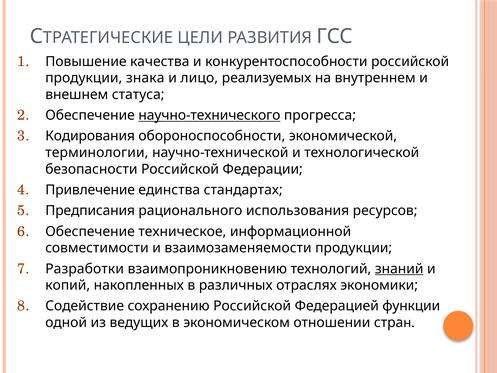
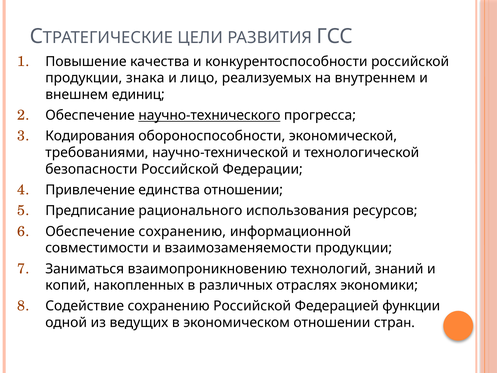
статуса: статуса -> единиц (138, 95)
терминологии: терминологии -> требованиями (97, 153)
единства стандартах: стандартах -> отношении (243, 190)
Предписания: Предписания -> Предписание (90, 211)
Обеспечение техническое: техническое -> сохранению (182, 231)
Разработки: Разработки -> Заниматься (85, 269)
знаний underline: present -> none (399, 269)
